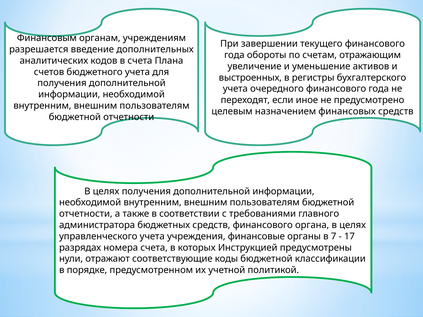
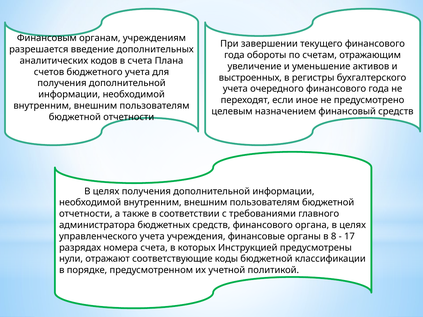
финансовых: финансовых -> финансовый (347, 111)
7: 7 -> 8 (334, 237)
